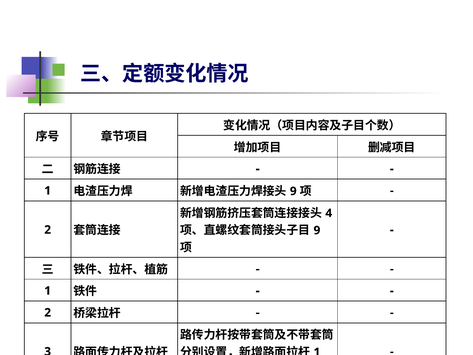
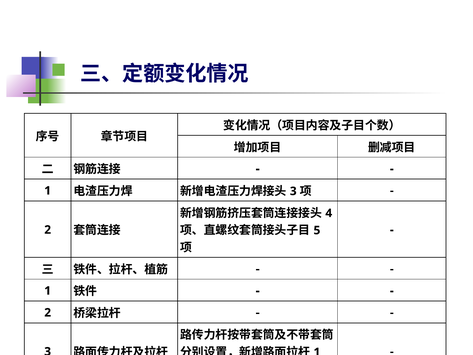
9: 9 -> 3 (293, 191)
9: 9 -> 5 (317, 230)
